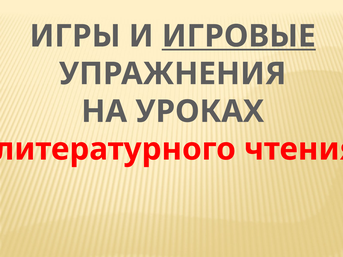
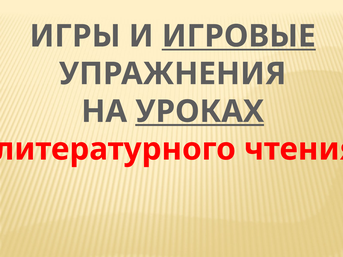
УРОКАХ underline: none -> present (200, 112)
